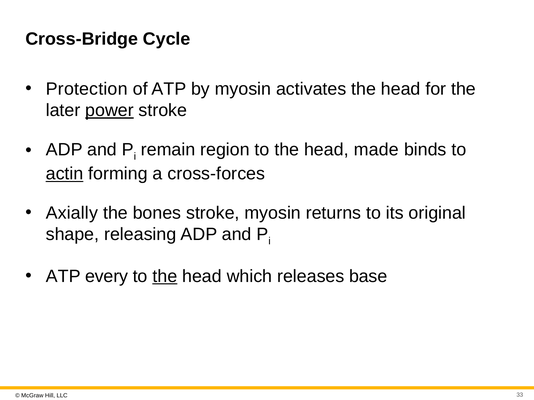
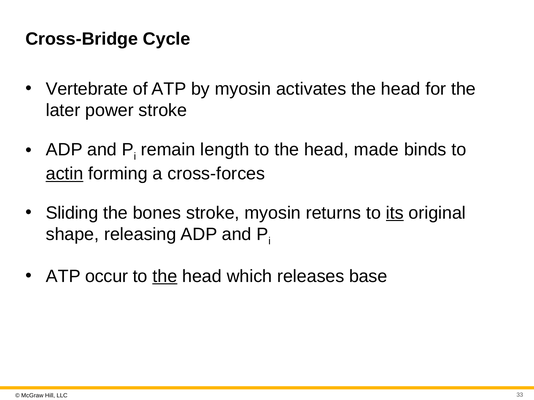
Protection: Protection -> Vertebrate (87, 89)
power underline: present -> none (109, 111)
region: region -> length (225, 150)
Axially: Axially -> Sliding (72, 213)
its underline: none -> present (395, 213)
every: every -> occur (107, 277)
